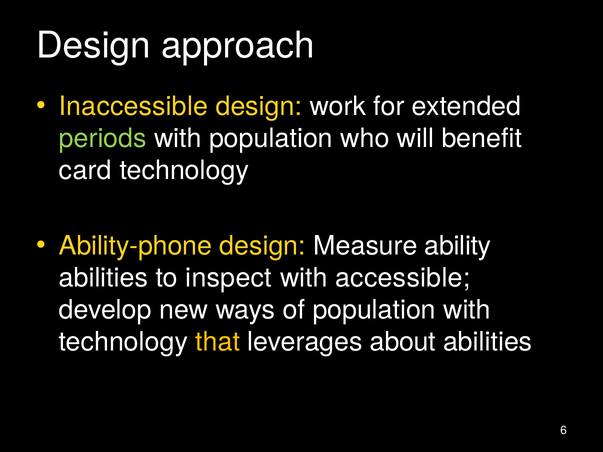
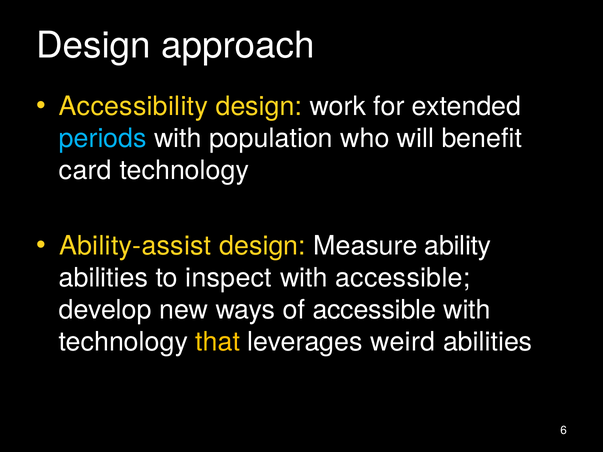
Inaccessible: Inaccessible -> Accessibility (133, 106)
periods colour: light green -> light blue (103, 139)
Ability-phone: Ability-phone -> Ability-assist (135, 246)
of population: population -> accessible (374, 310)
about: about -> weird (403, 342)
